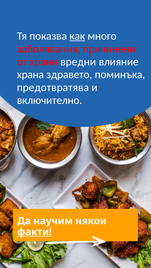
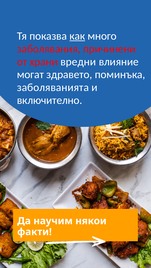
храна: храна -> могат (30, 75)
предотвратява: предотвратява -> заболяванията (53, 88)
факти underline: present -> none (34, 232)
